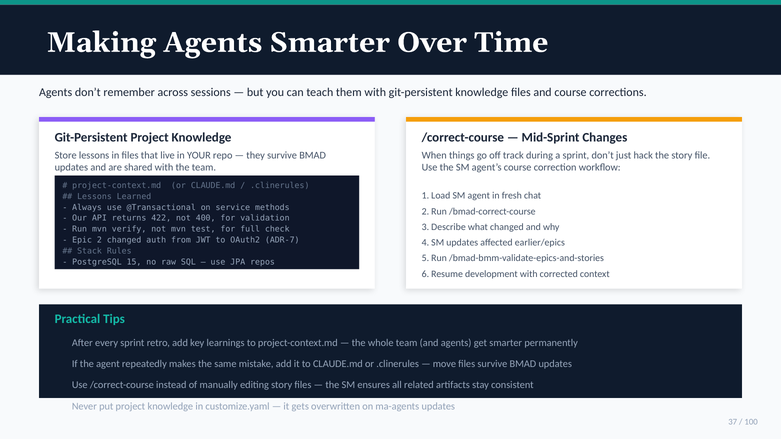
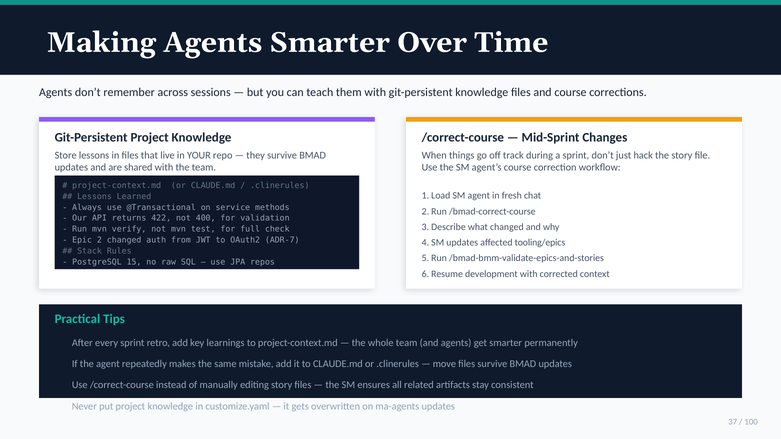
earlier/epics: earlier/epics -> tooling/epics (540, 243)
